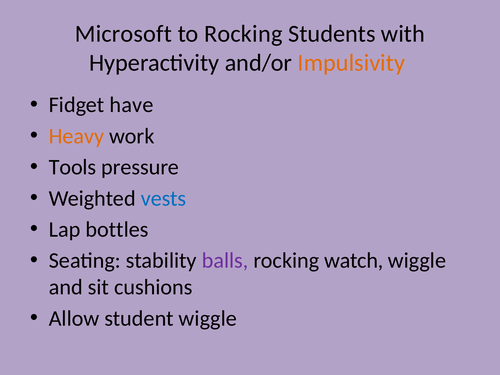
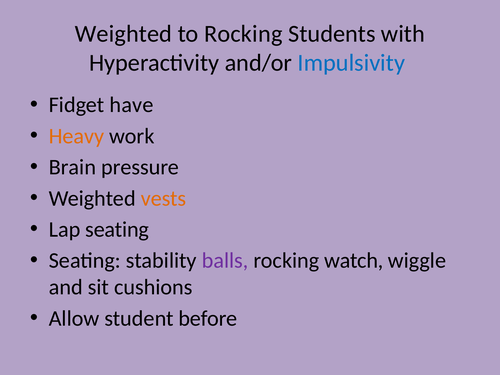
Microsoft: Microsoft -> Weighted (123, 34)
Impulsivity colour: orange -> blue (351, 63)
Tools: Tools -> Brain (72, 167)
vests colour: blue -> orange (164, 198)
Lap bottles: bottles -> seating (117, 229)
student wiggle: wiggle -> before (208, 318)
